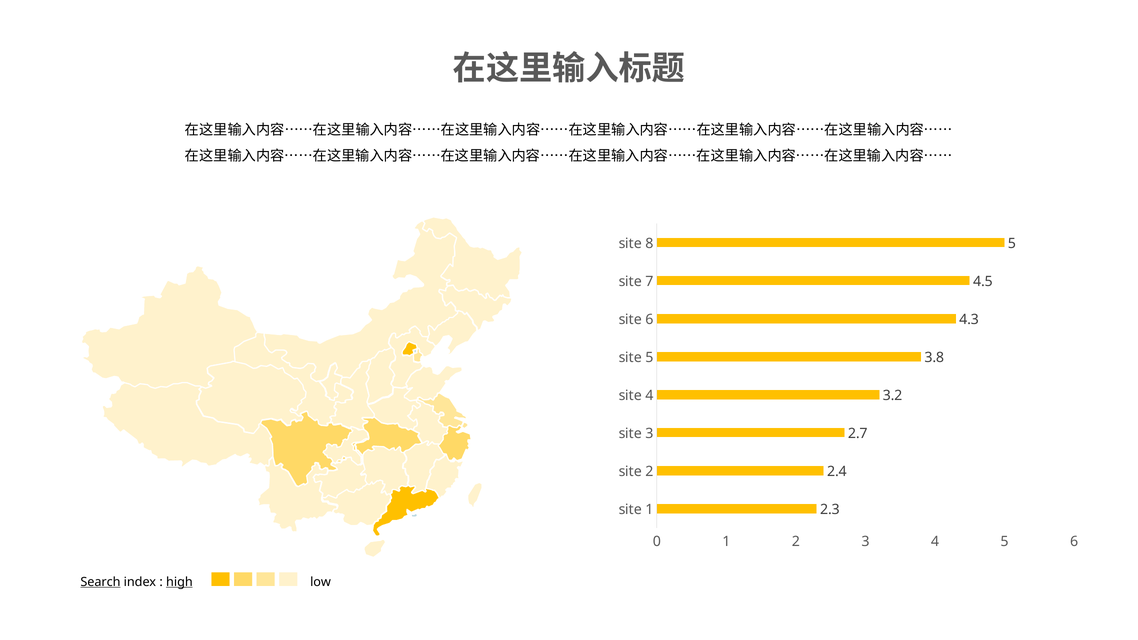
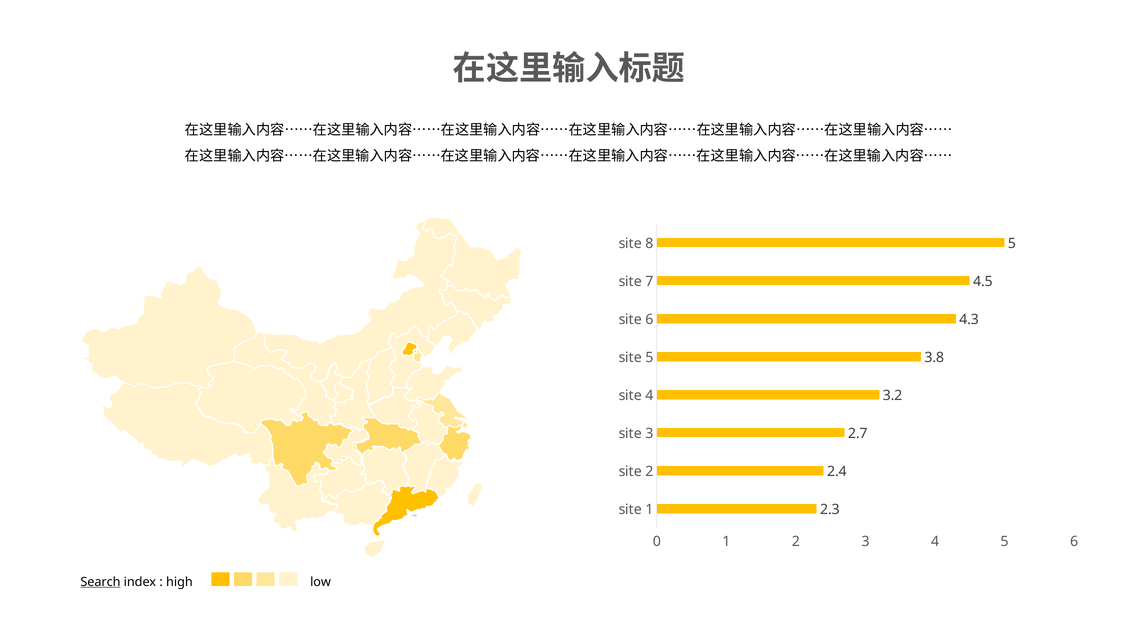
high underline: present -> none (179, 582)
